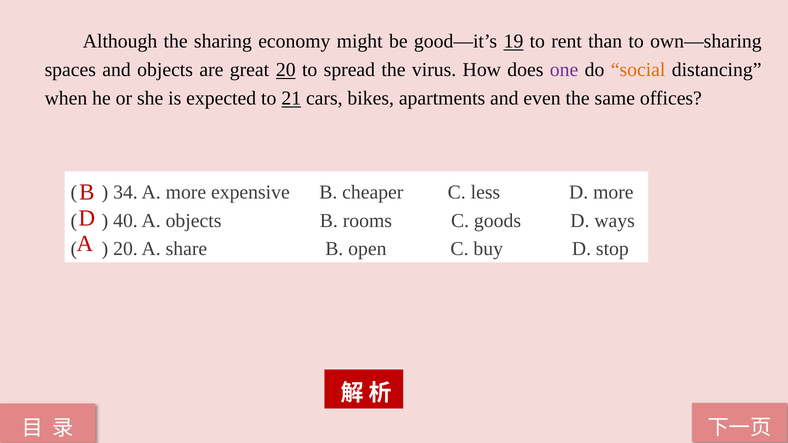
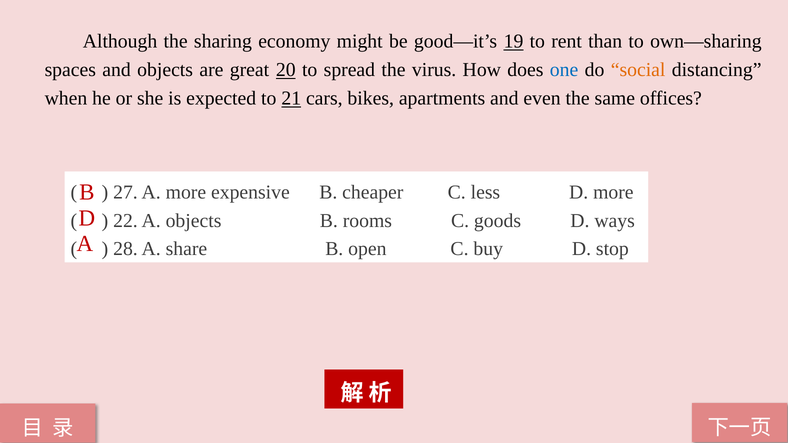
one colour: purple -> blue (564, 70)
34: 34 -> 27 (125, 192)
40: 40 -> 22 (125, 221)
20: 20 -> 28 (125, 249)
